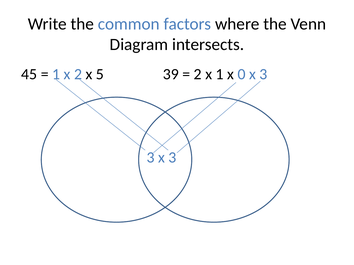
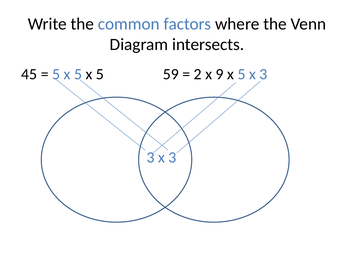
1: 1 -> 5 (56, 74)
2: 2 -> 5 (78, 74)
39: 39 -> 59 (171, 74)
x 1: 1 -> 9 (220, 74)
0: 0 -> 5 (242, 74)
